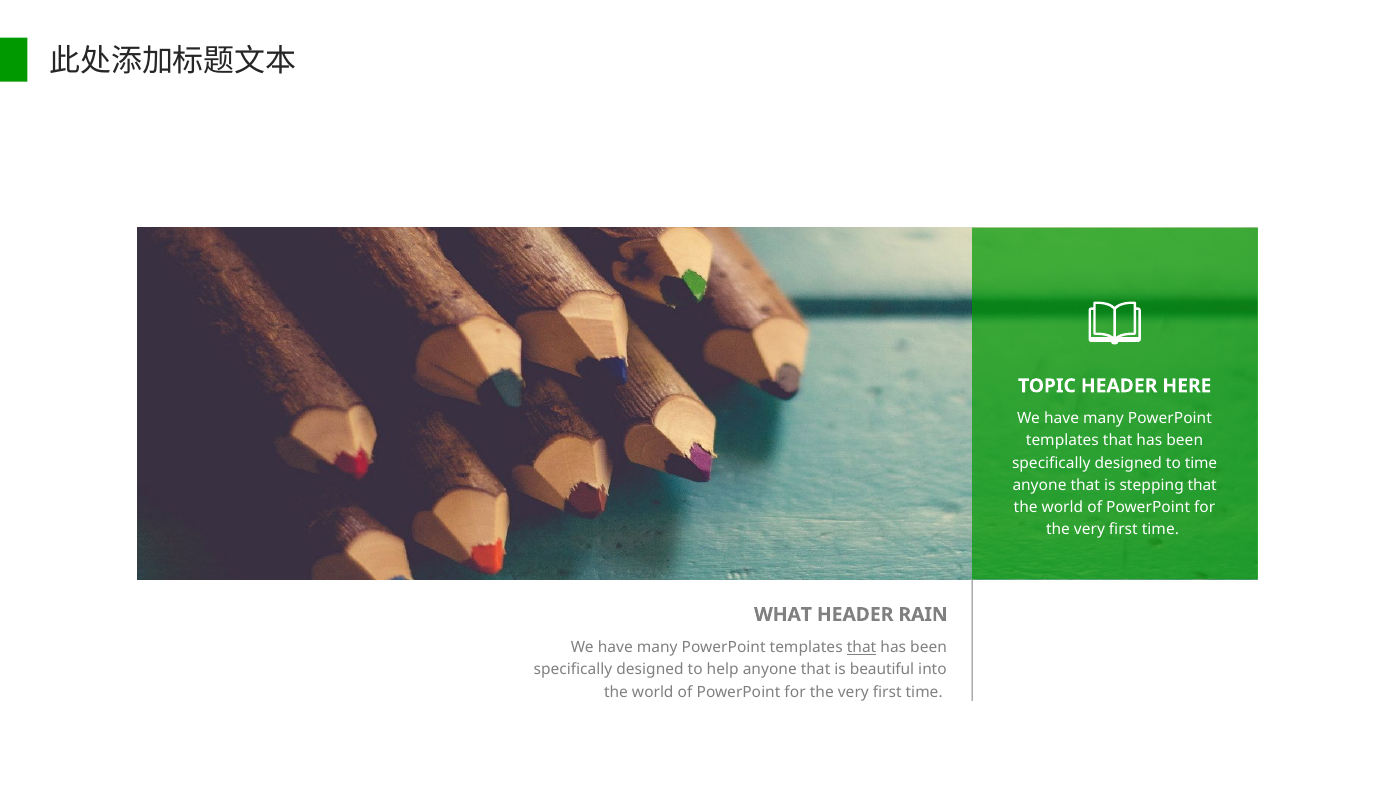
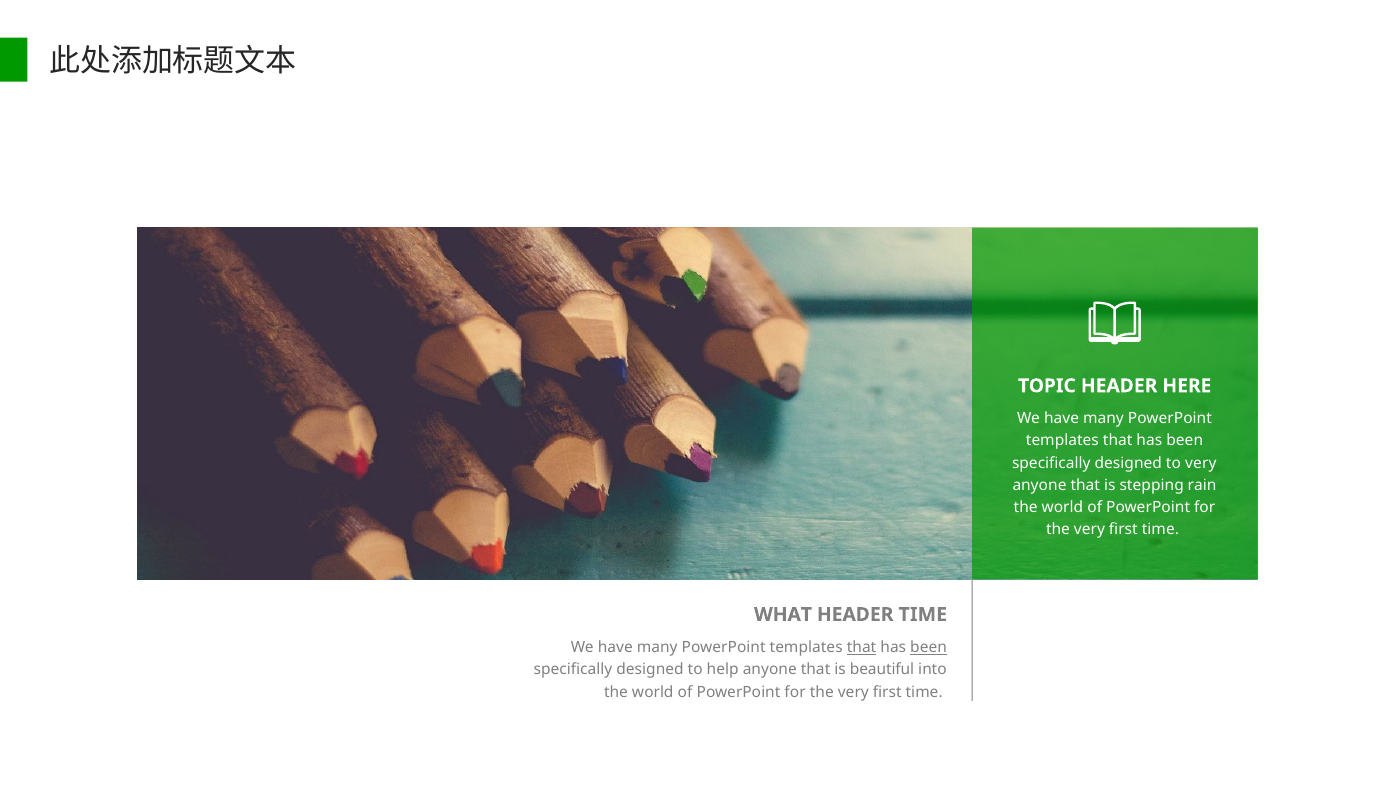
to time: time -> very (1201, 463)
stepping that: that -> rain (1202, 485)
HEADER RAIN: RAIN -> TIME (923, 614)
been underline: none -> present (929, 647)
